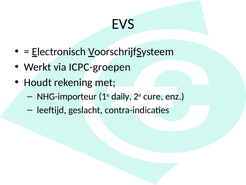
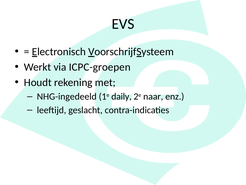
NHG-importeur: NHG-importeur -> NHG-ingedeeld (67, 96)
cure: cure -> naar (153, 96)
